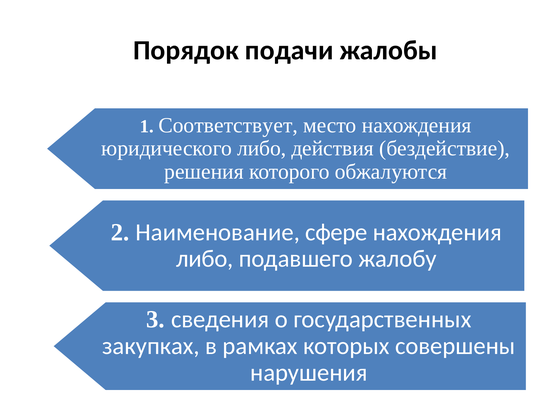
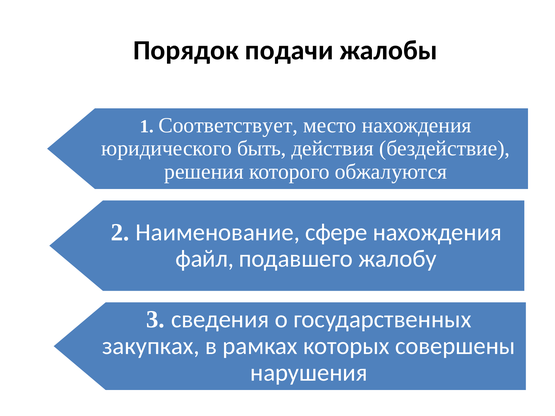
юридического либо: либо -> быть (262, 149)
либо: либо -> файл (205, 259)
